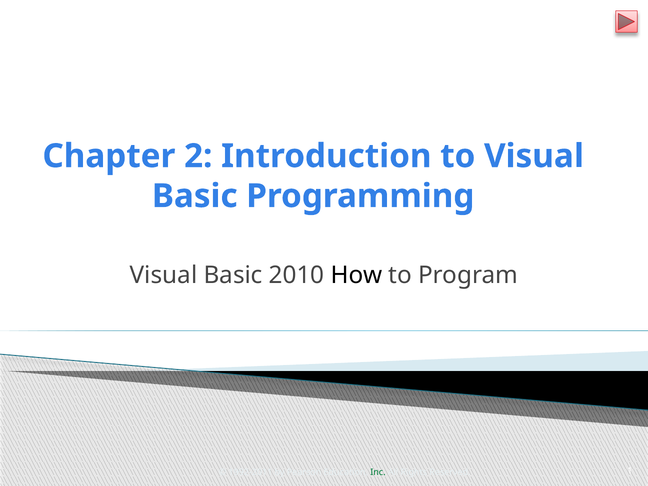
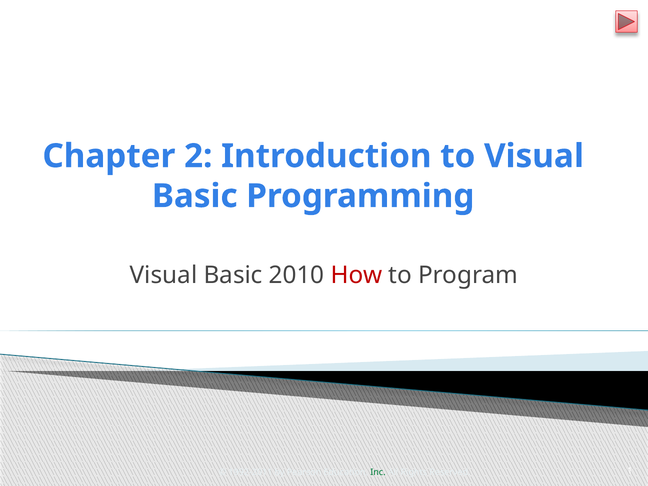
How colour: black -> red (356, 275)
